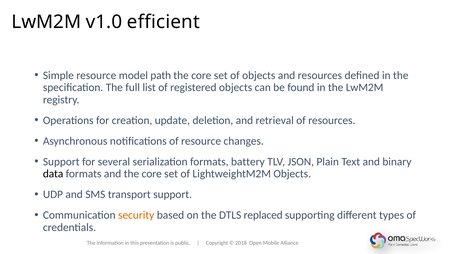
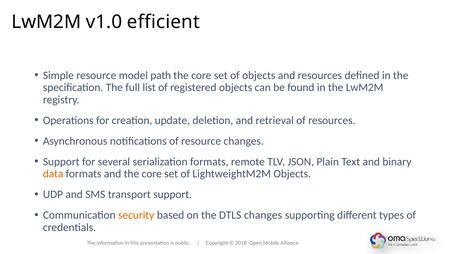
battery: battery -> remote (248, 162)
data colour: black -> orange (53, 174)
DTLS replaced: replaced -> changes (263, 215)
